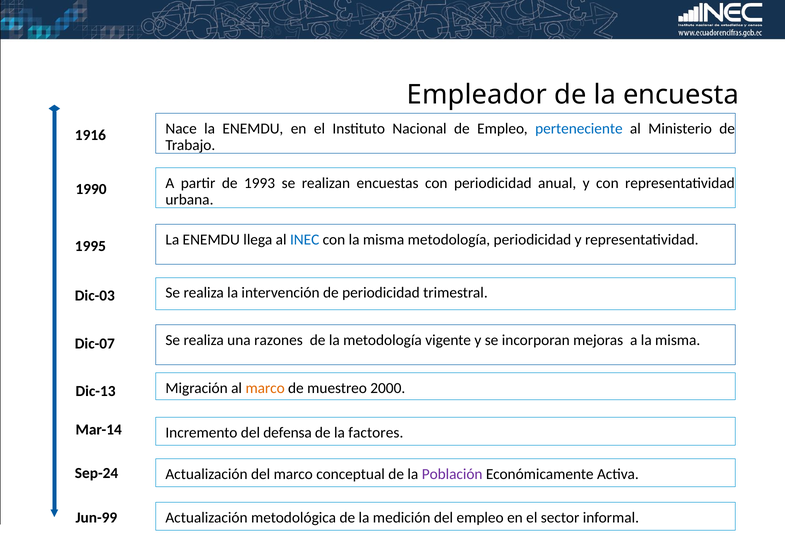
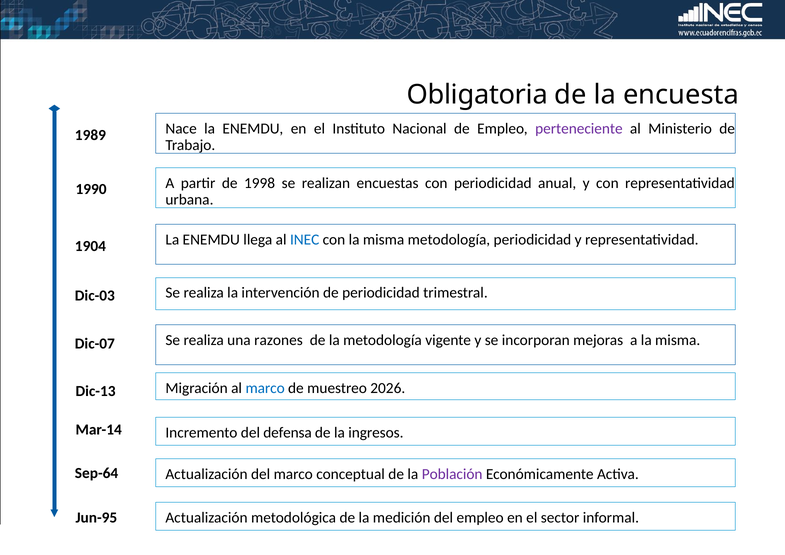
Empleador: Empleador -> Obligatoria (477, 95)
perteneciente colour: blue -> purple (579, 129)
1916: 1916 -> 1989 (90, 135)
1993: 1993 -> 1998 (260, 183)
1995: 1995 -> 1904 (90, 246)
marco colour: orange -> blue (265, 389)
2000: 2000 -> 2026 (388, 389)
factores: factores -> ingresos (376, 433)
Sep-24: Sep-24 -> Sep-64 (97, 474)
Jun-99: Jun-99 -> Jun-95 (96, 518)
